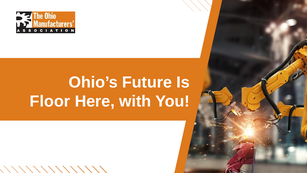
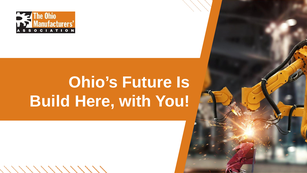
Floor: Floor -> Build (50, 101)
